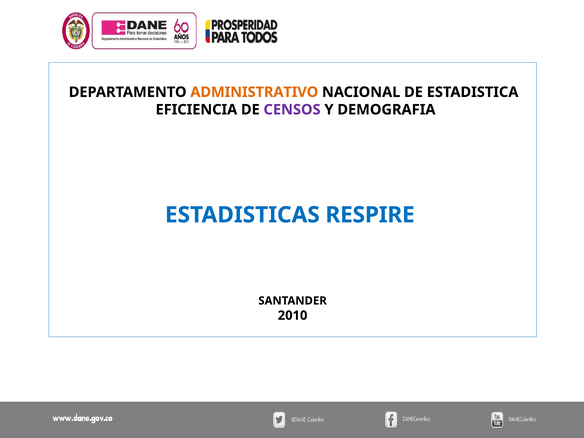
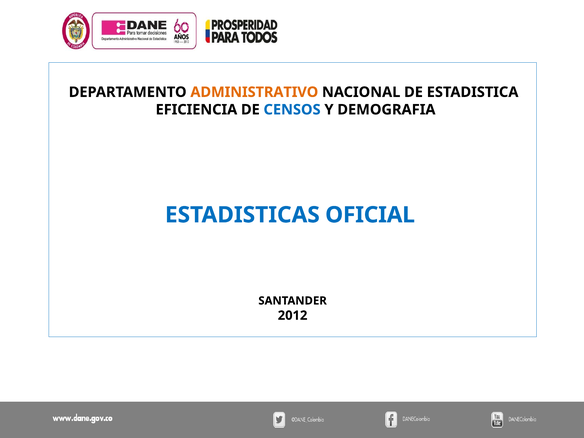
CENSOS colour: purple -> blue (292, 110)
RESPIRE: RESPIRE -> OFICIAL (370, 215)
2010: 2010 -> 2012 (293, 315)
